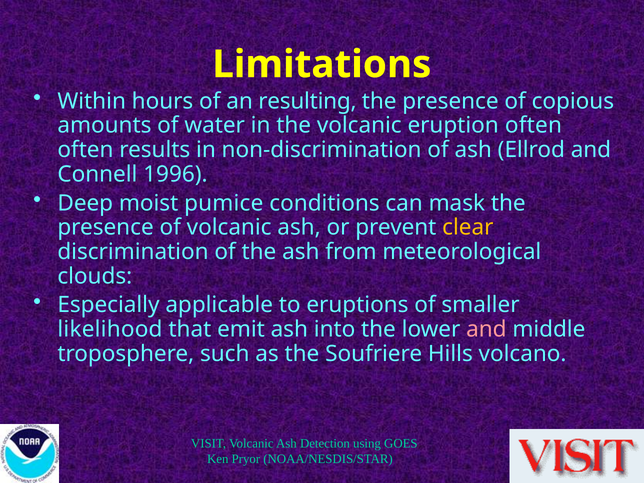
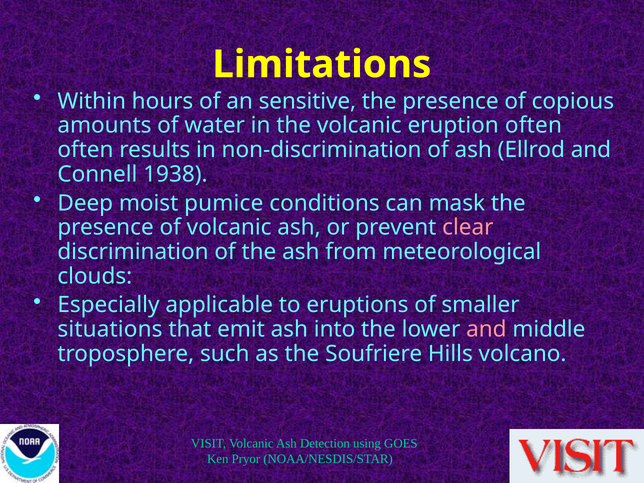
resulting: resulting -> sensitive (307, 101)
1996: 1996 -> 1938 (175, 174)
clear colour: yellow -> pink (468, 227)
likelihood: likelihood -> situations (110, 329)
